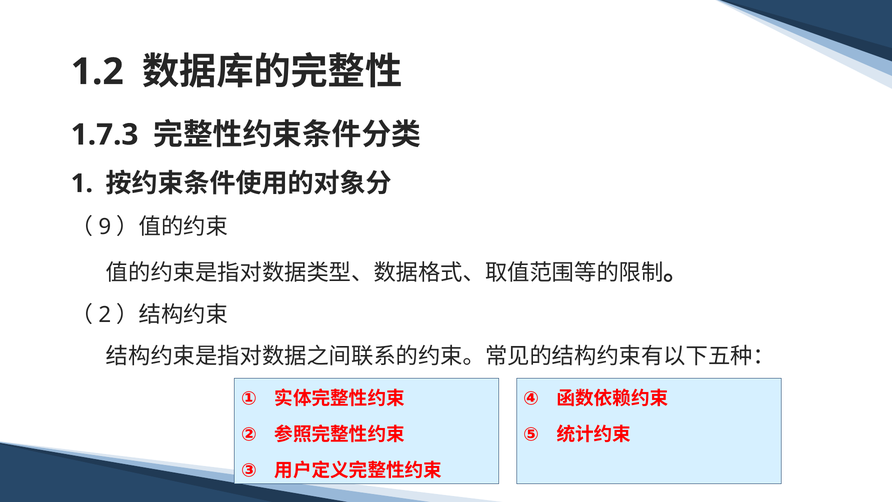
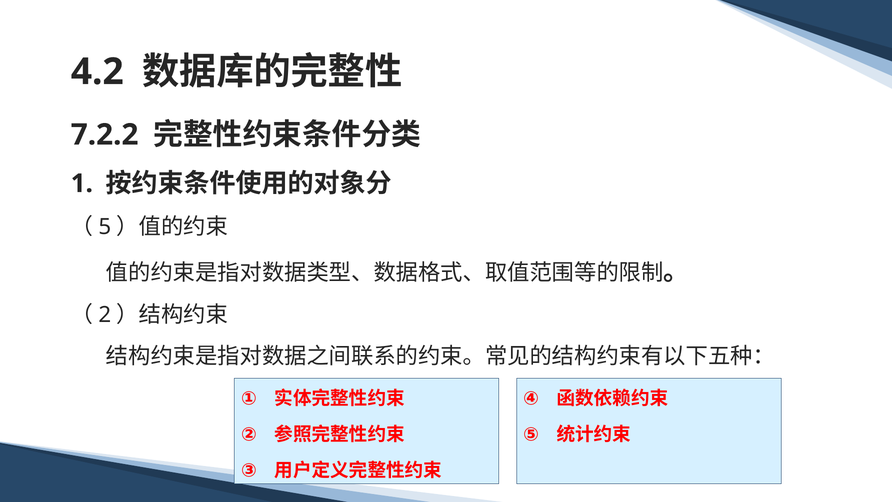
1.2: 1.2 -> 4.2 (97, 72)
1.7.3: 1.7.3 -> 7.2.2 (105, 135)
9: 9 -> 5 (105, 227)
